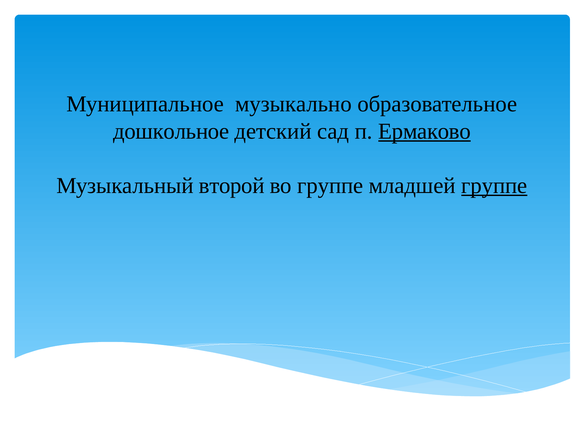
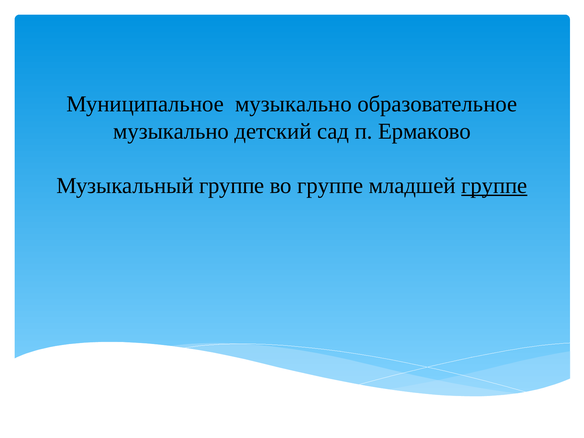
дошкольное: дошкольное -> музыкально (171, 131)
Ермаково underline: present -> none (425, 131)
Музыкальный второй: второй -> группе (232, 186)
